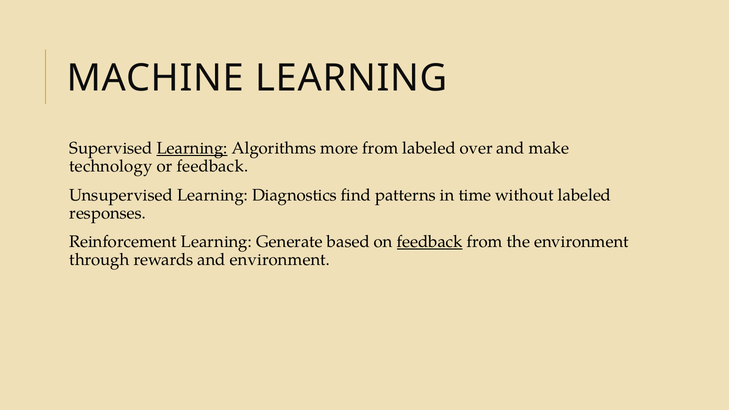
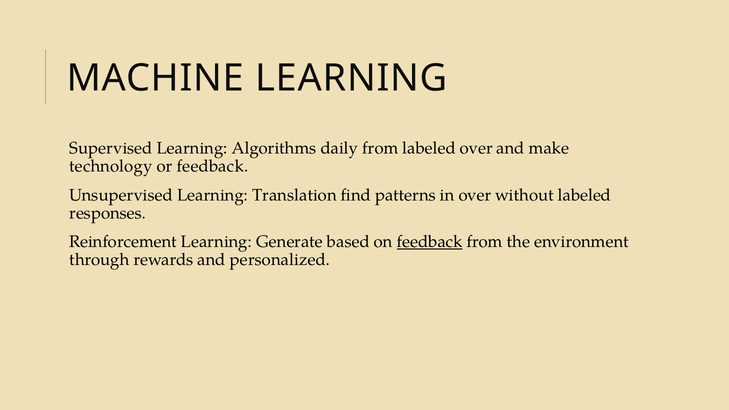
Learning underline: present -> none (192, 148)
more: more -> daily (339, 148)
Diagnostics: Diagnostics -> Translation (294, 195)
in time: time -> over (475, 195)
and environment: environment -> personalized (280, 260)
